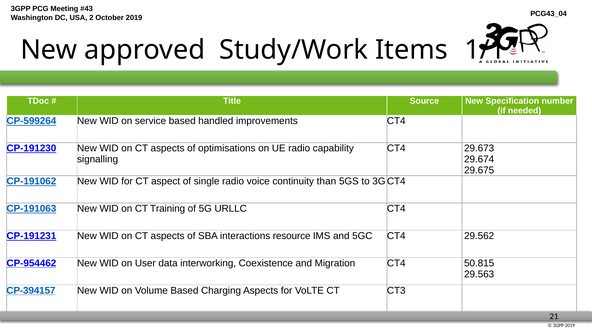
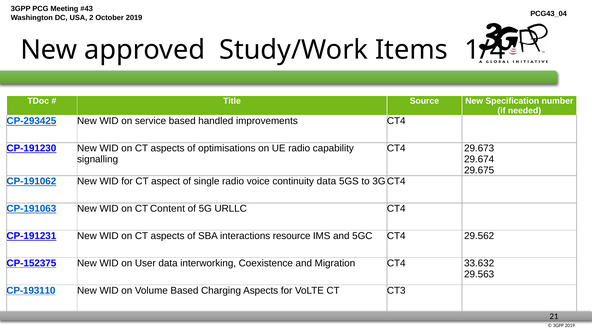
1/1: 1/1 -> 1/4 (485, 50)
CP-599264: CP-599264 -> CP-293425 (31, 121)
continuity than: than -> data (326, 181)
Training: Training -> Content (168, 209)
CP-954462: CP-954462 -> CP-152375 (31, 263)
50.815: 50.815 -> 33.632 (479, 263)
CP-394157: CP-394157 -> CP-193110 (31, 290)
